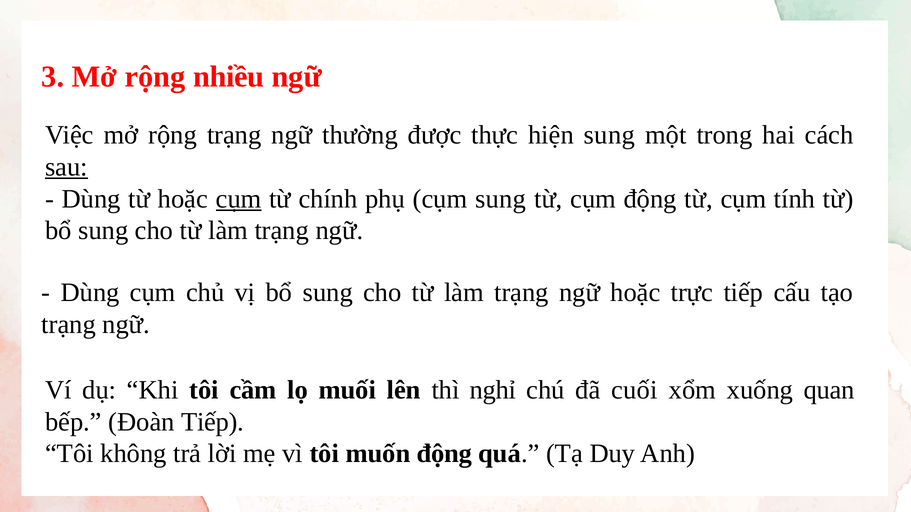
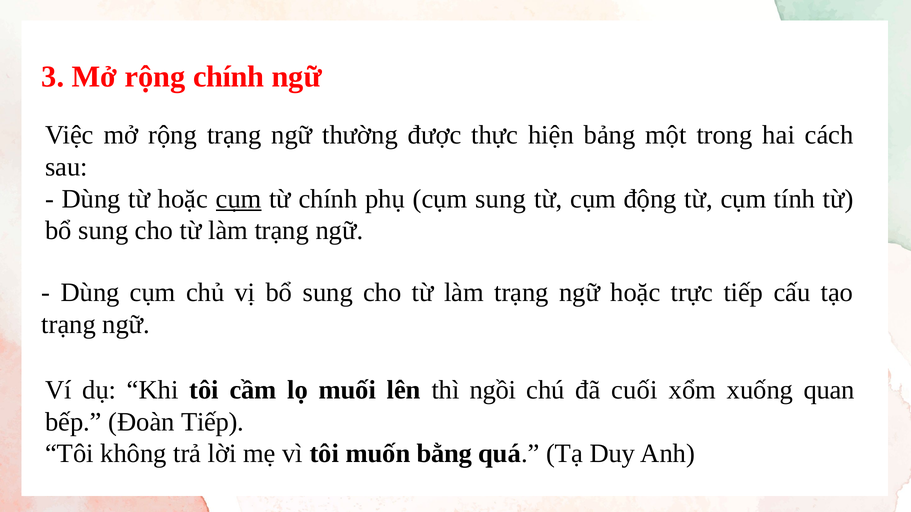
rộng nhiều: nhiều -> chính (229, 77)
hiện sung: sung -> bảng (610, 135)
sau underline: present -> none (66, 167)
nghỉ: nghỉ -> ngồi (493, 390)
muốn động: động -> bằng (444, 454)
